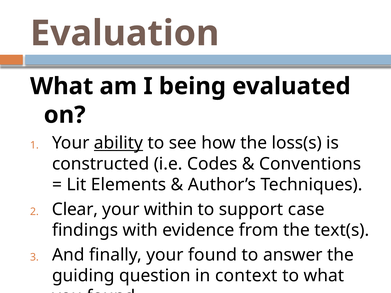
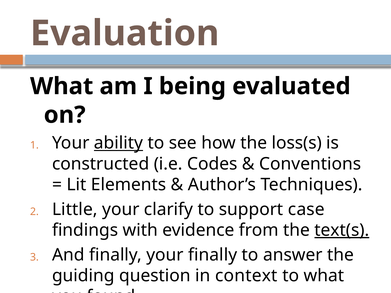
Clear: Clear -> Little (75, 209)
within: within -> clarify (168, 209)
text(s underline: none -> present (342, 230)
your found: found -> finally (213, 255)
